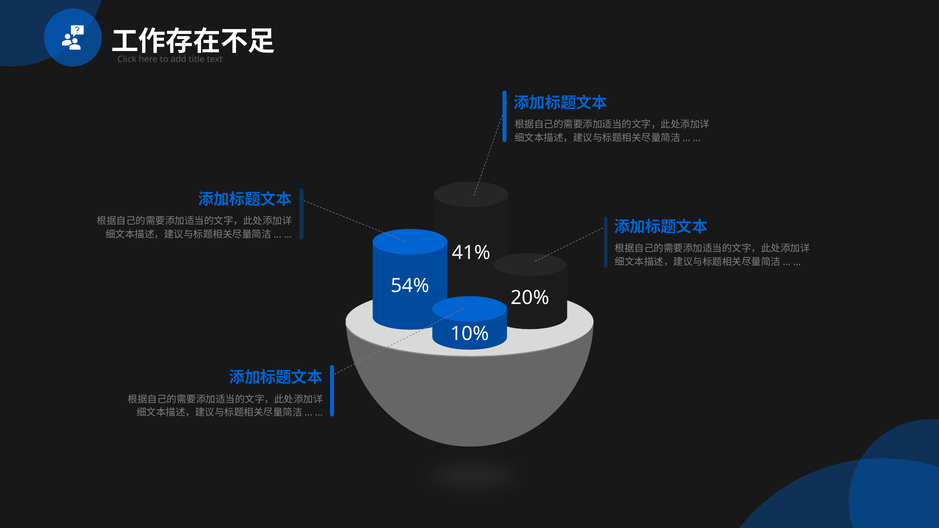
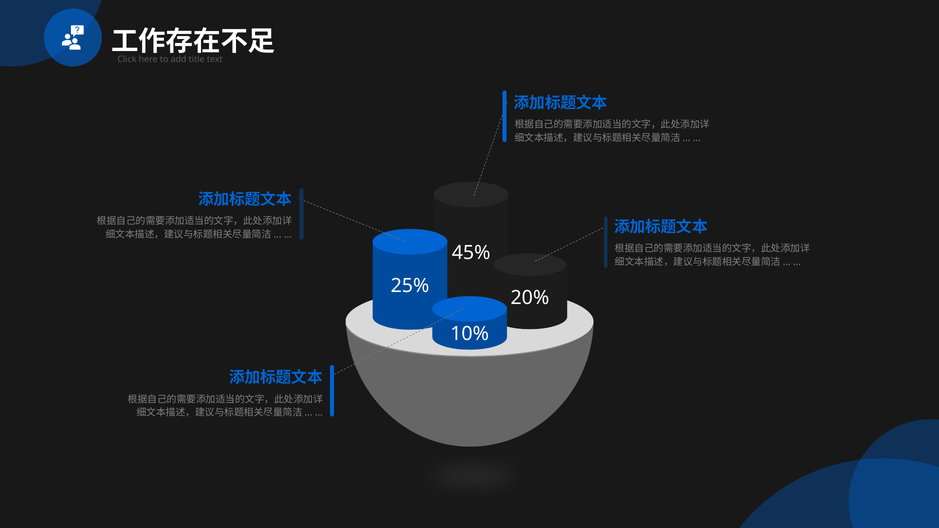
41%: 41% -> 45% (471, 253)
54%: 54% -> 25% (410, 286)
